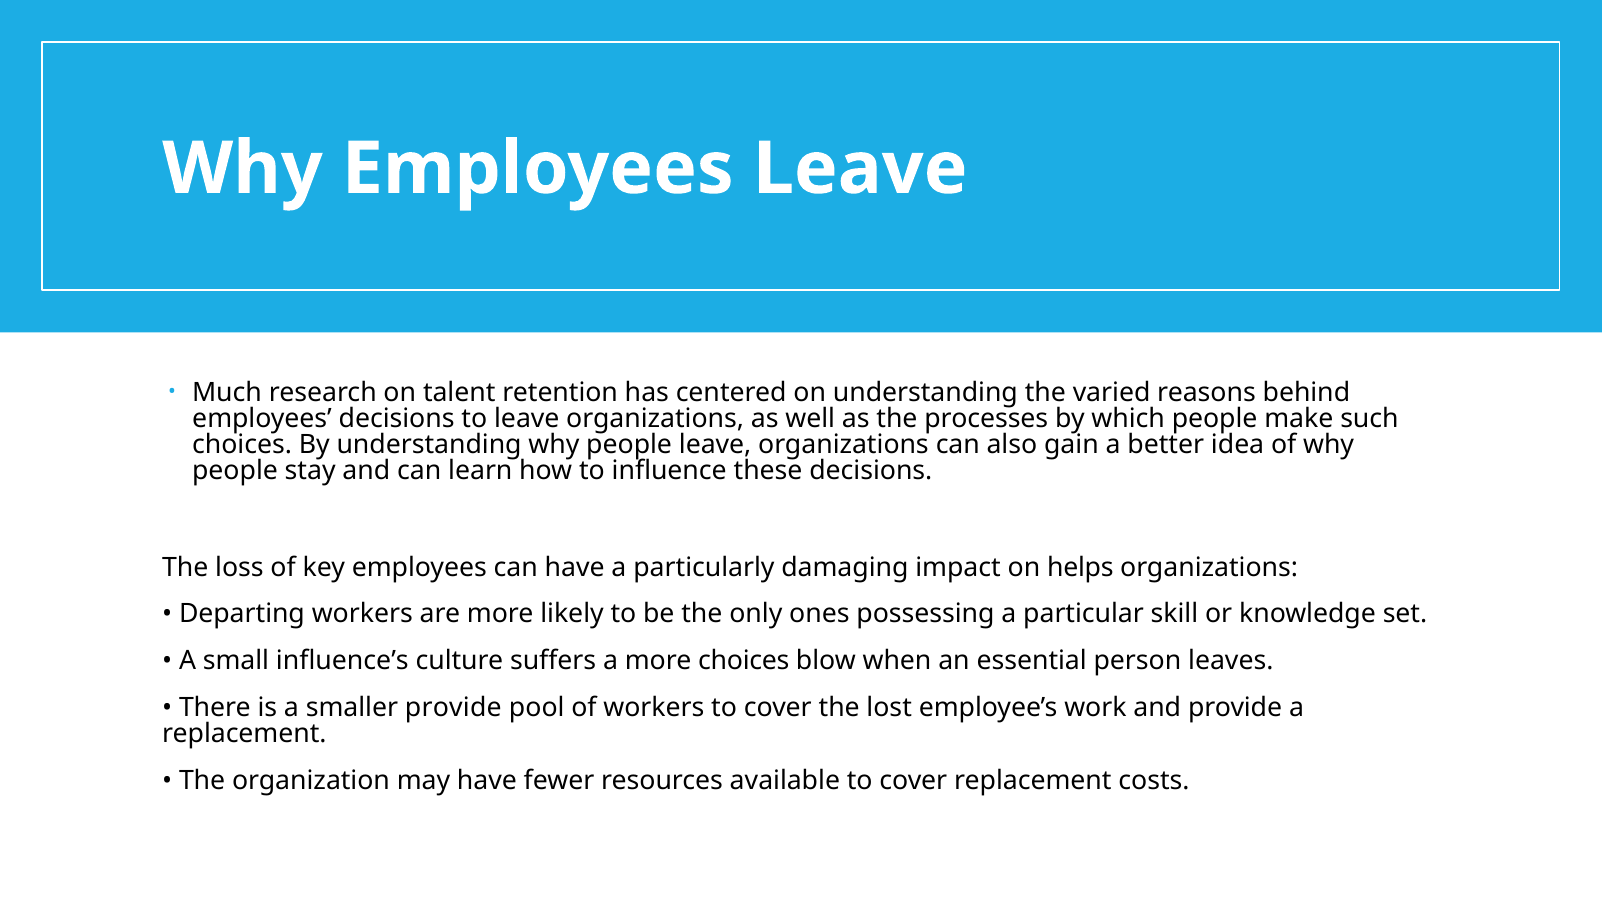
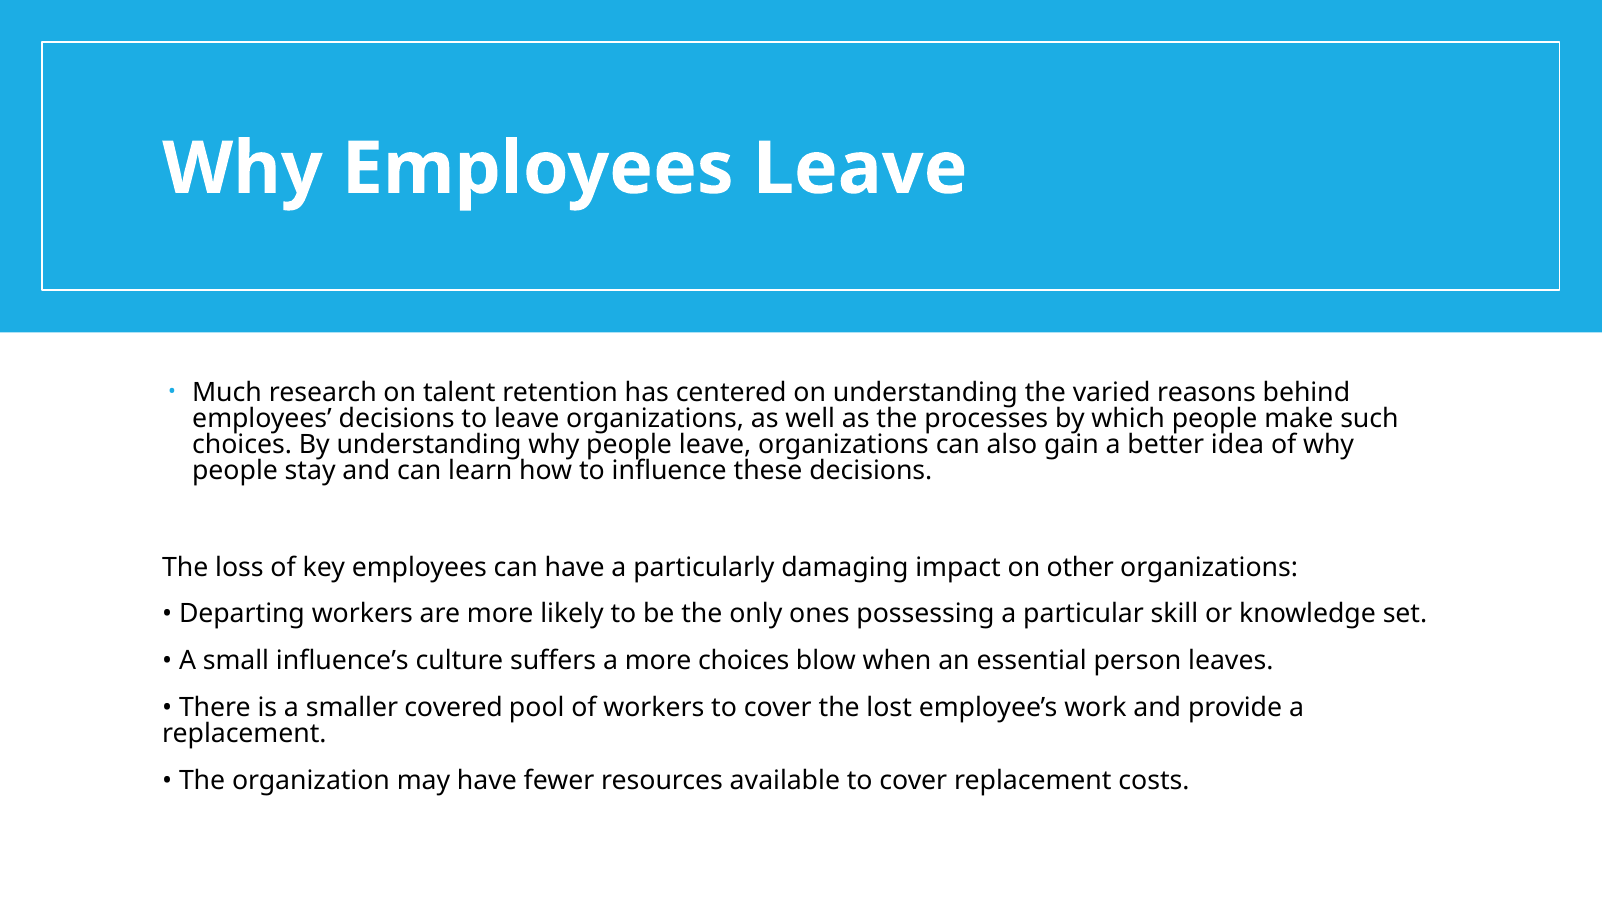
helps: helps -> other (1080, 567)
smaller provide: provide -> covered (454, 708)
